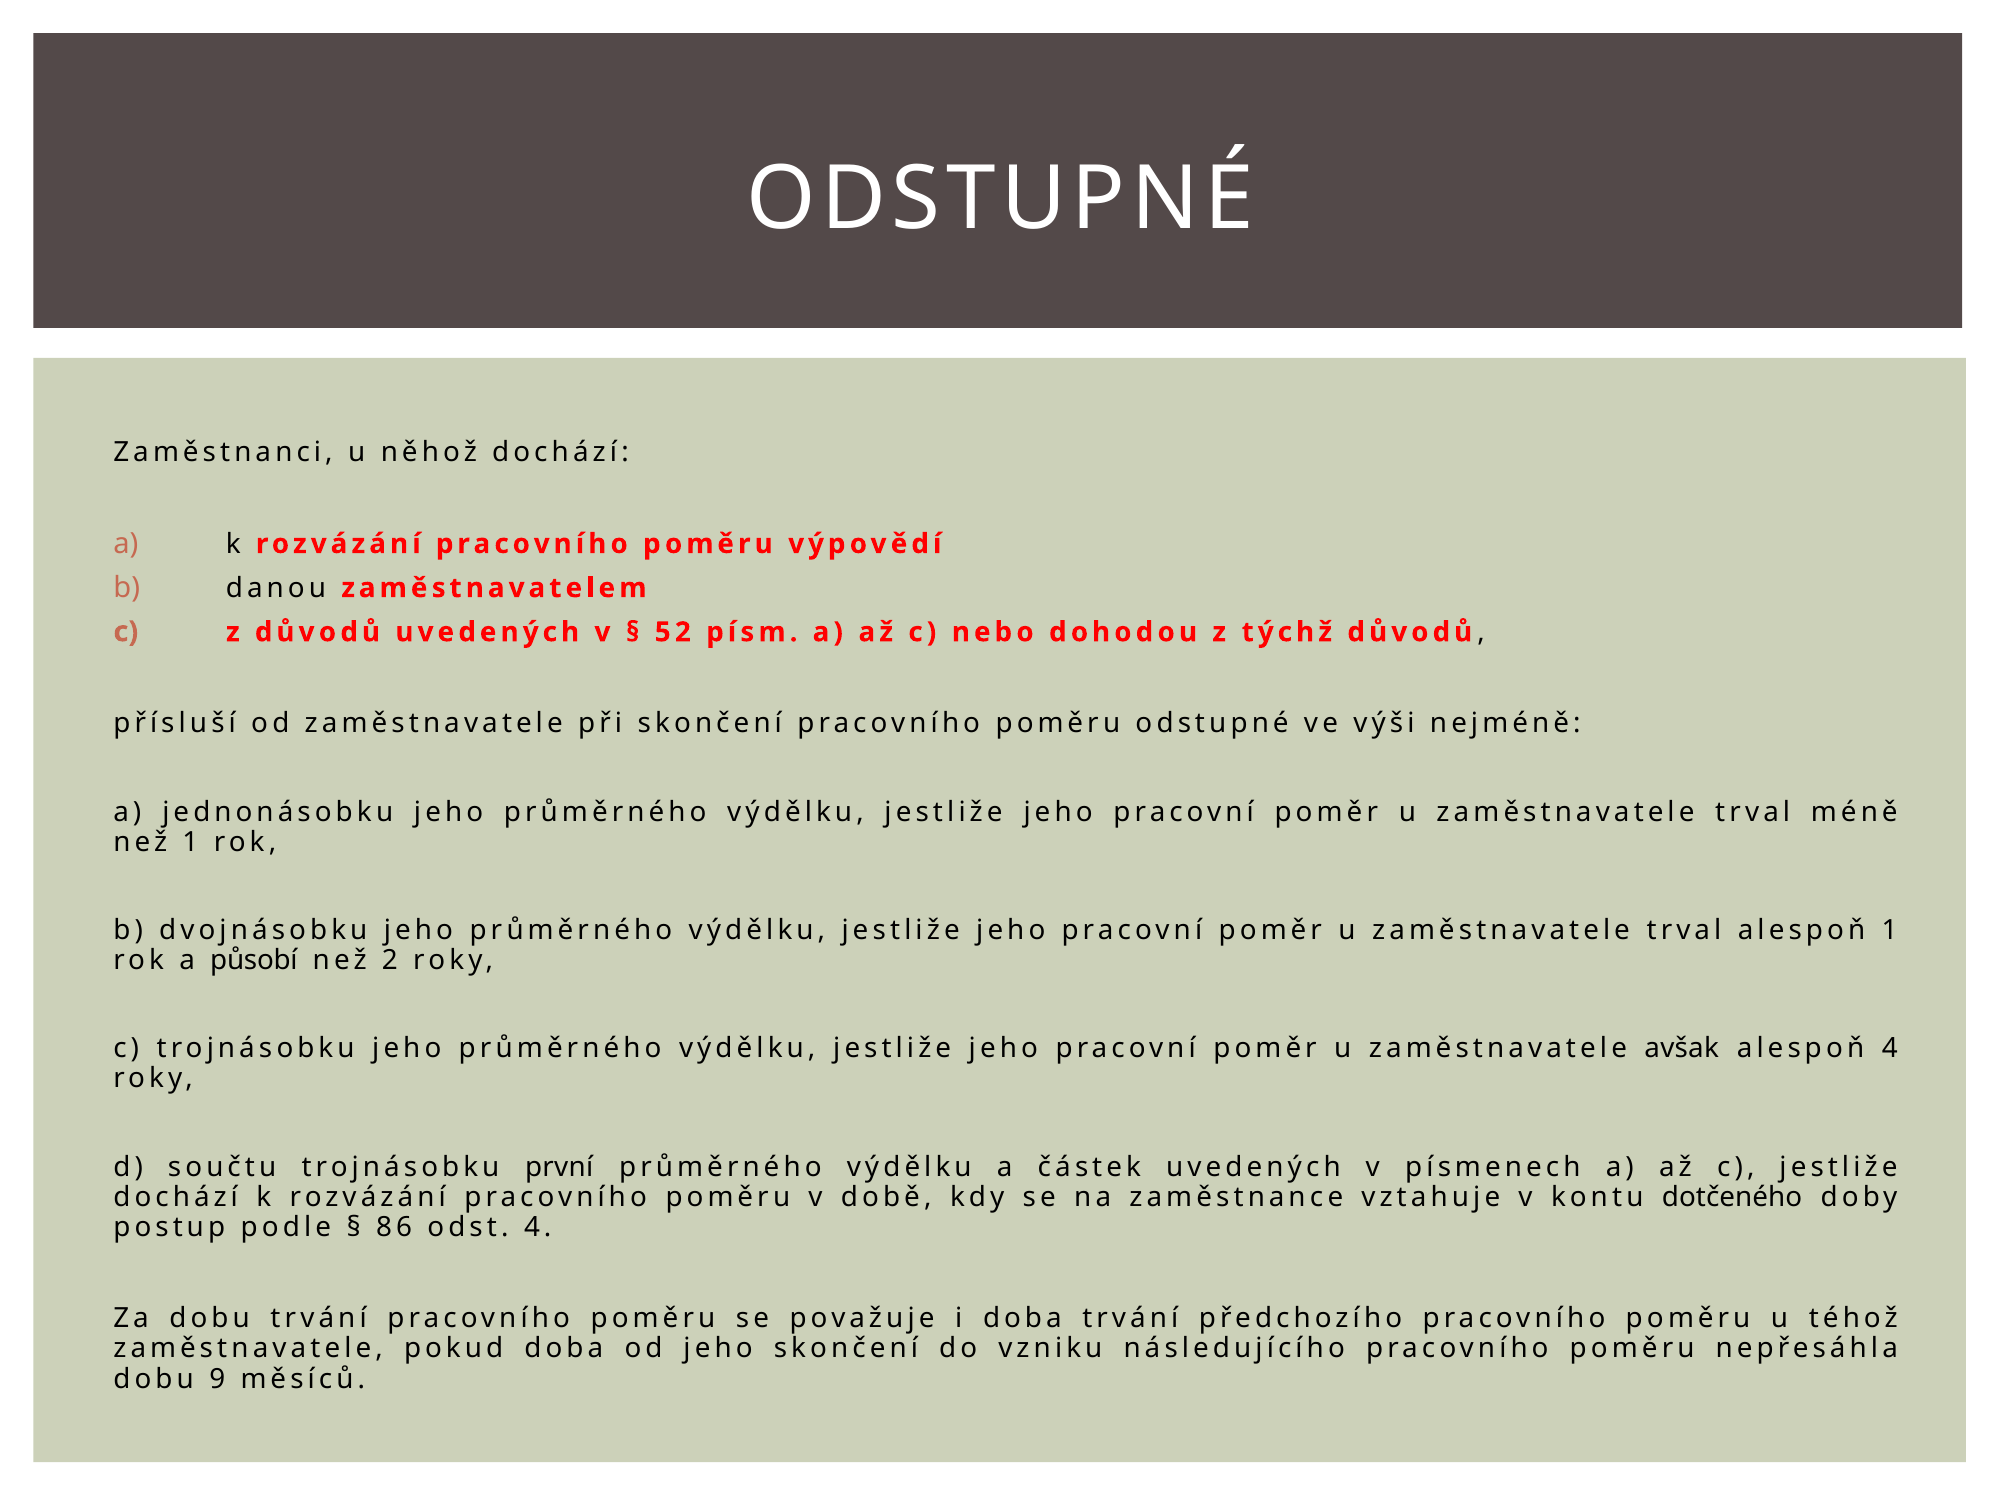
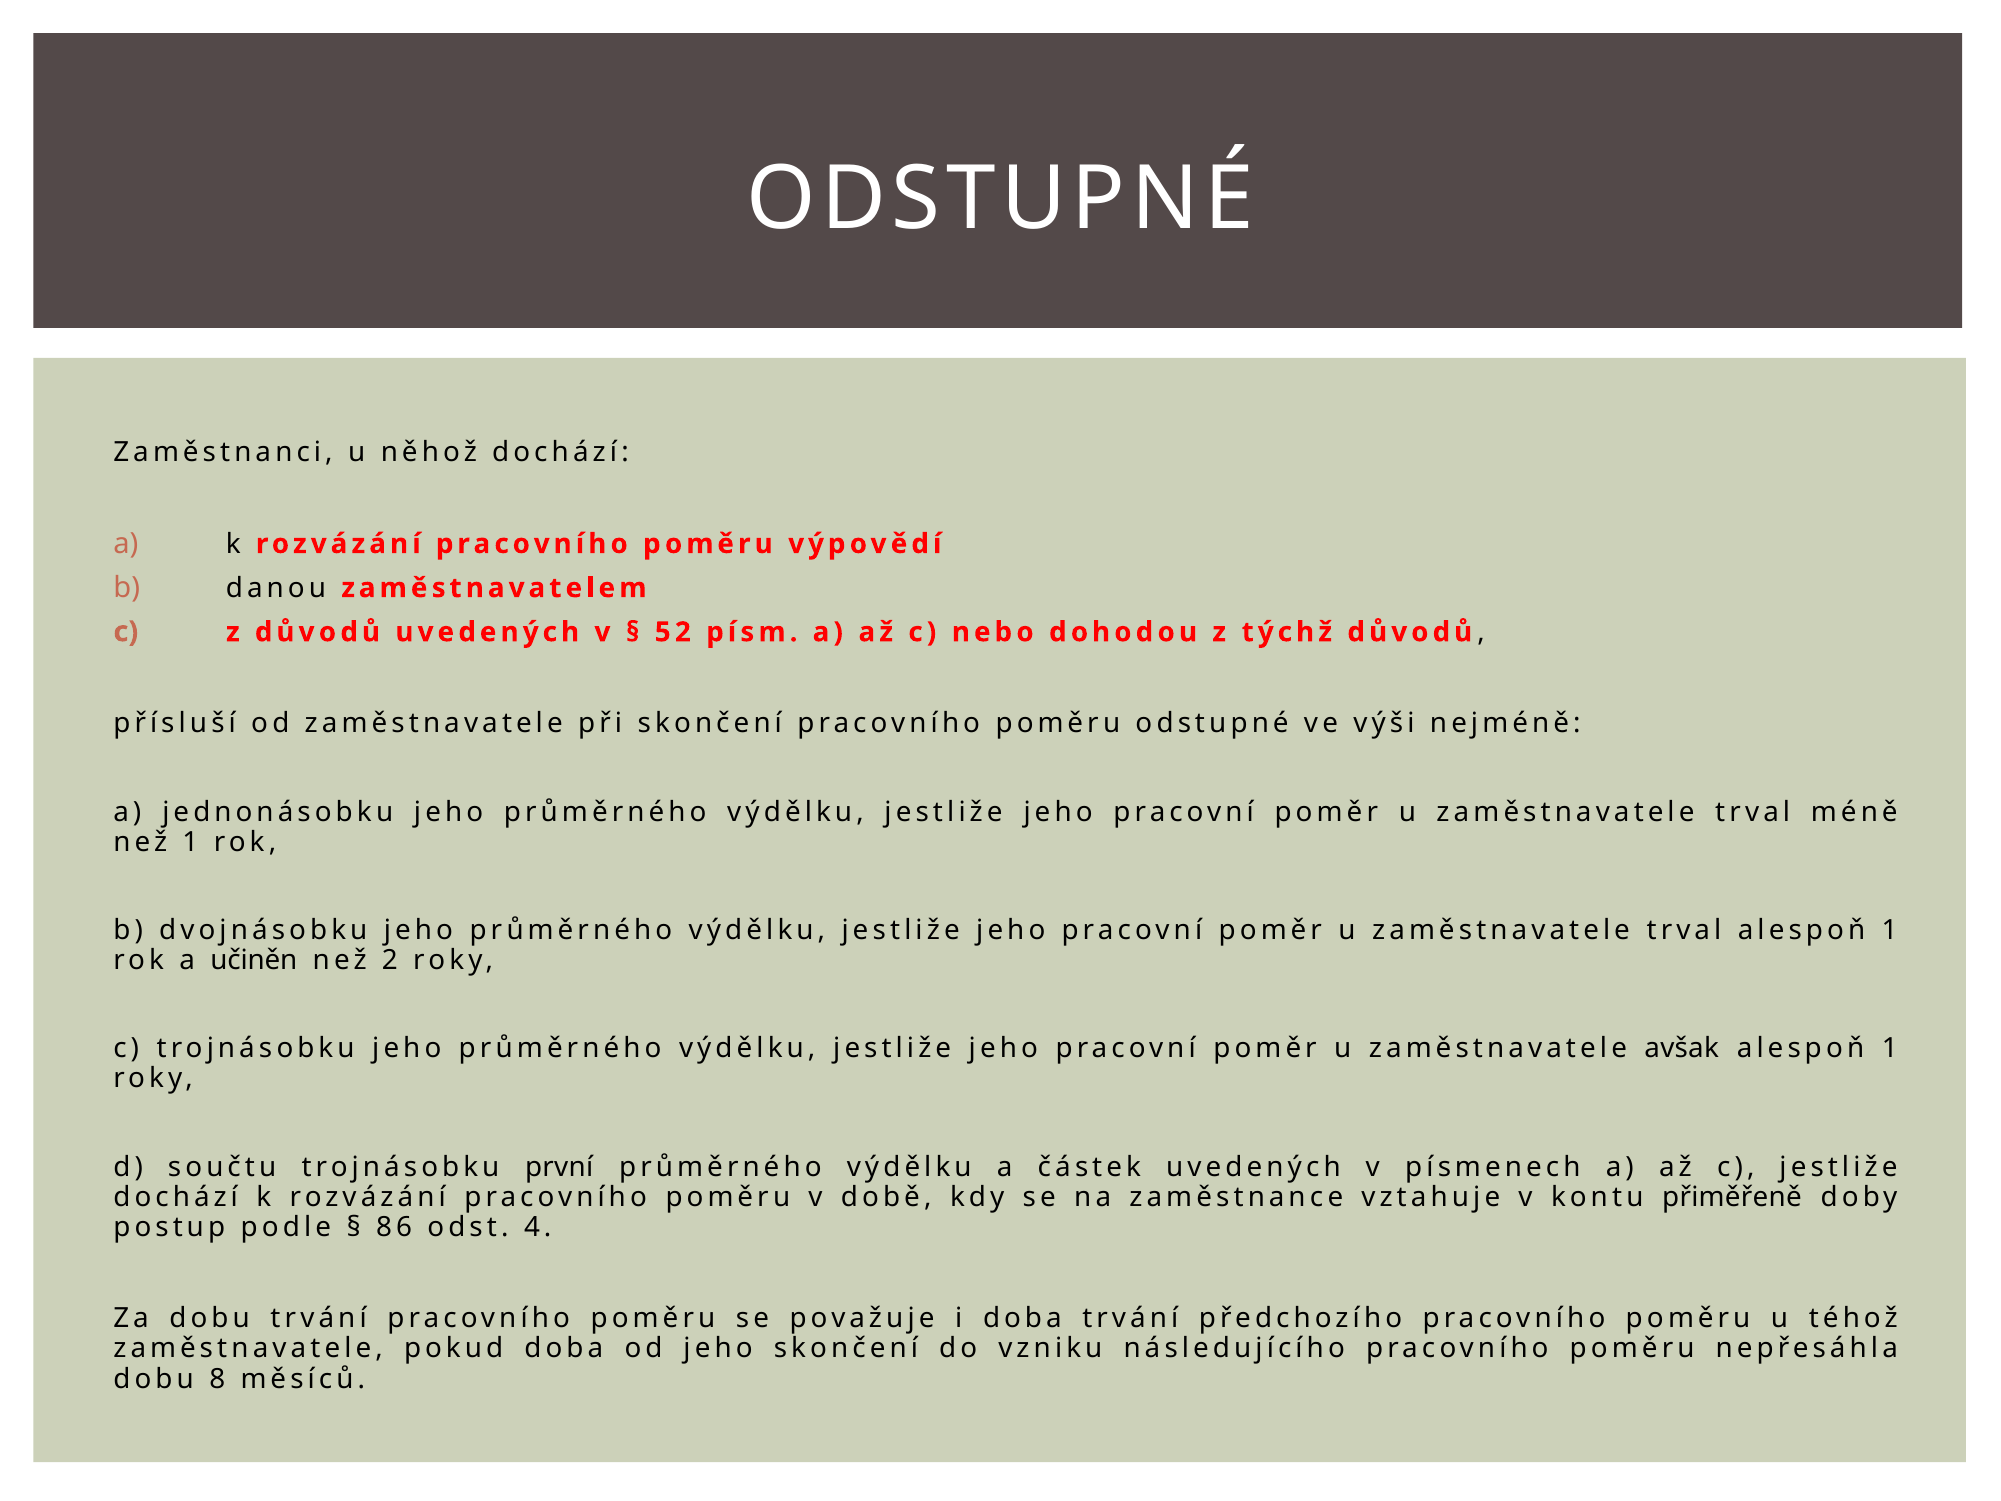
působí: působí -> učiněn (254, 960)
4: 4 -> 1 (1890, 1048)
dotčeného: dotčeného -> přiměřeně (1732, 1197)
9: 9 -> 8 (217, 1379)
